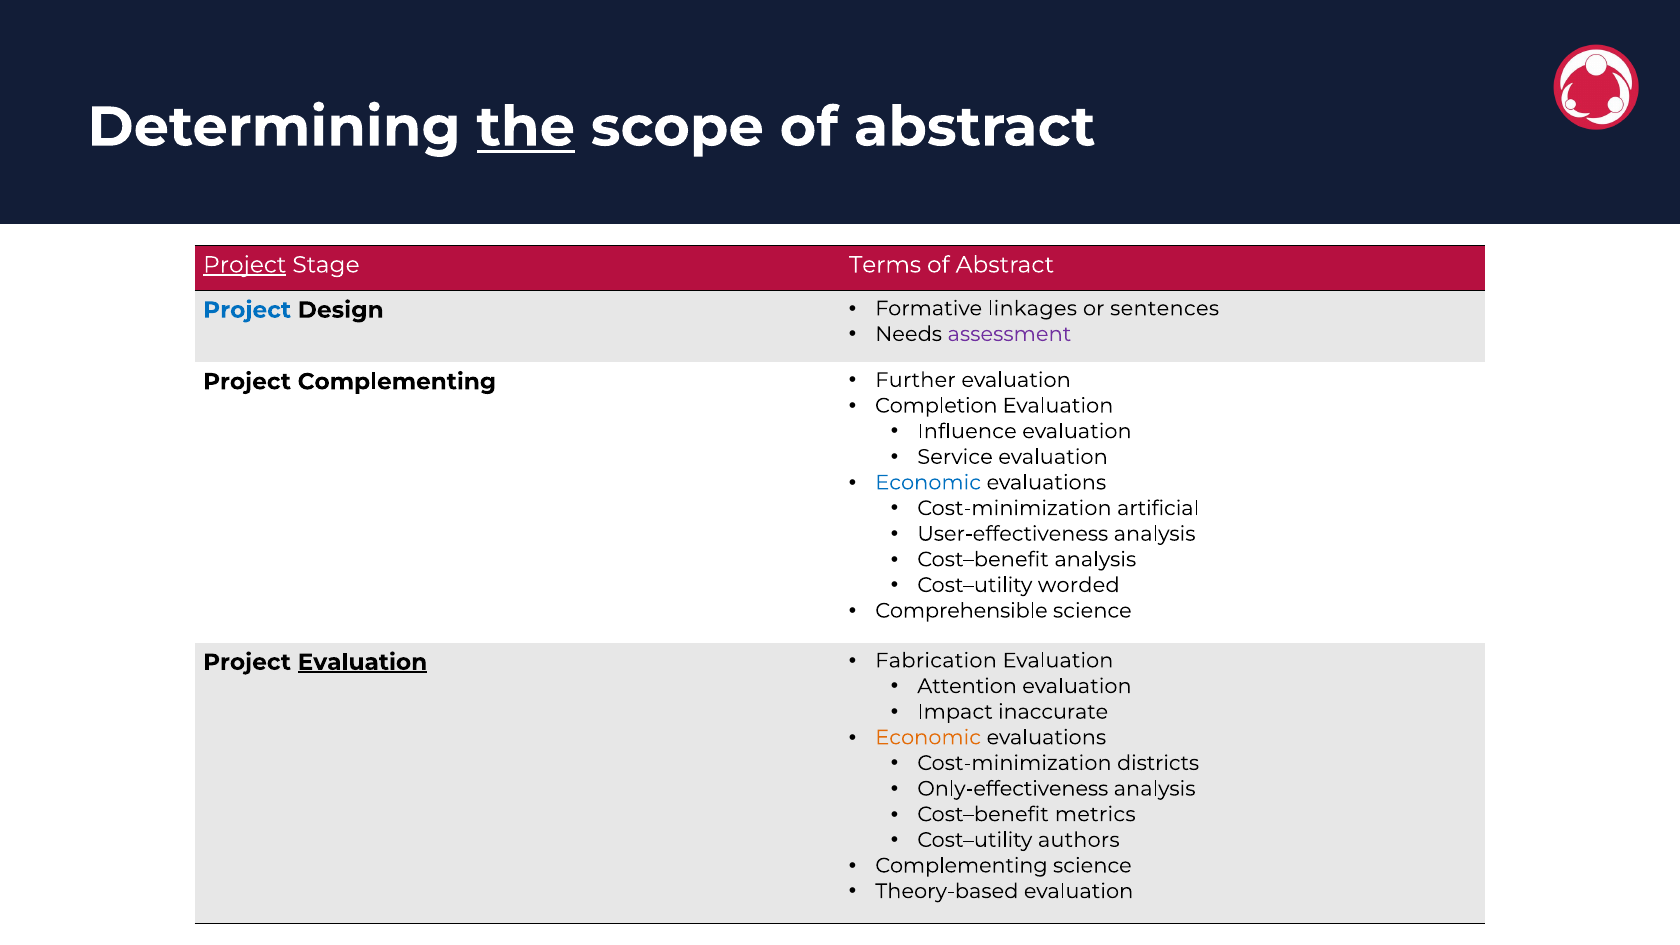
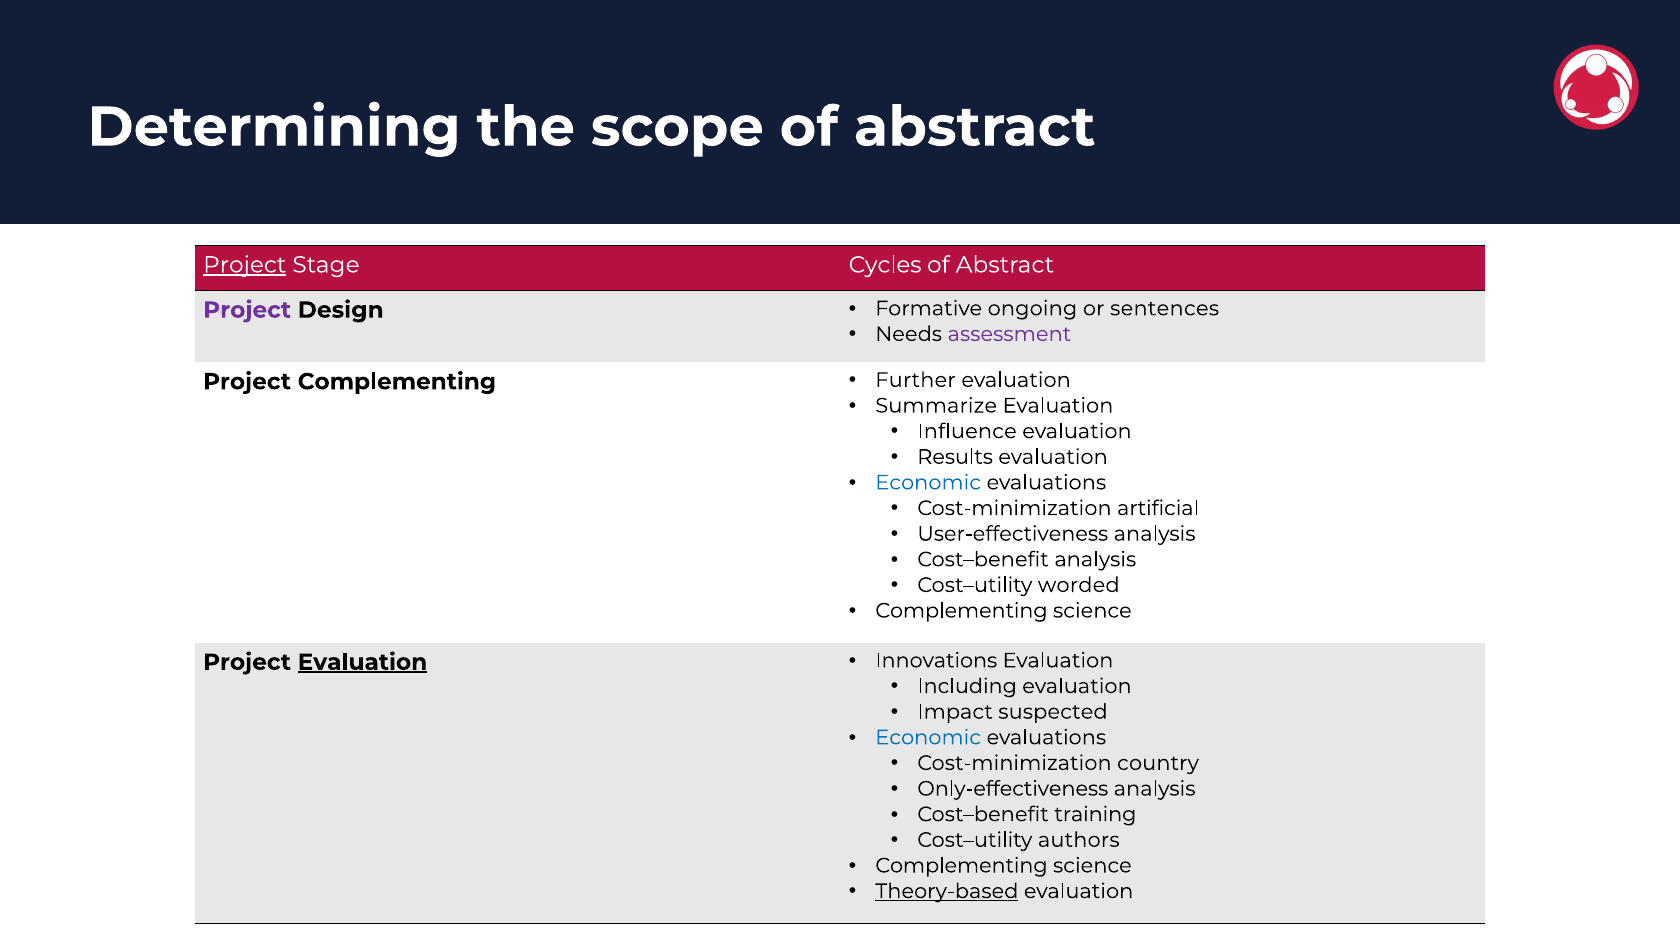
the underline: present -> none (526, 127)
Terms: Terms -> Cycles (885, 265)
Project colour: blue -> purple (247, 310)
linkages: linkages -> ongoing (1032, 308)
Completion: Completion -> Summarize (936, 406)
Service: Service -> Results (955, 457)
Comprehensible: Comprehensible -> Complementing (961, 611)
Fabrication: Fabrication -> Innovations (936, 661)
Attention: Attention -> Including (967, 686)
inaccurate: inaccurate -> suspected (1053, 712)
Economic colour: orange -> blue (928, 737)
districts: districts -> country (1158, 763)
metrics: metrics -> training (1095, 814)
Theory-based underline: none -> present (947, 891)
